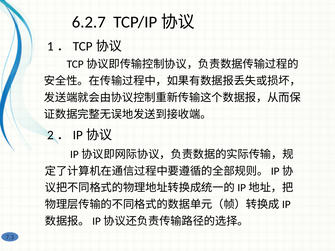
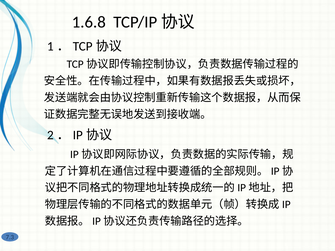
6.2.7: 6.2.7 -> 1.6.8 (89, 22)
